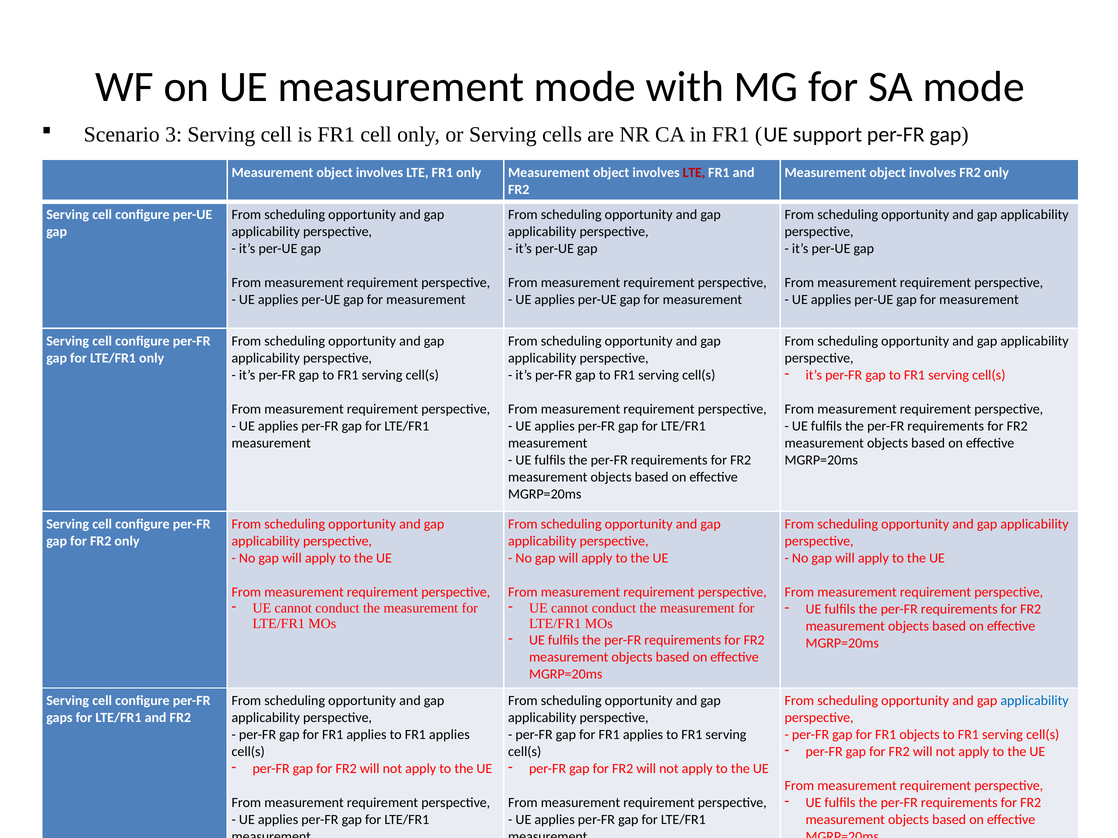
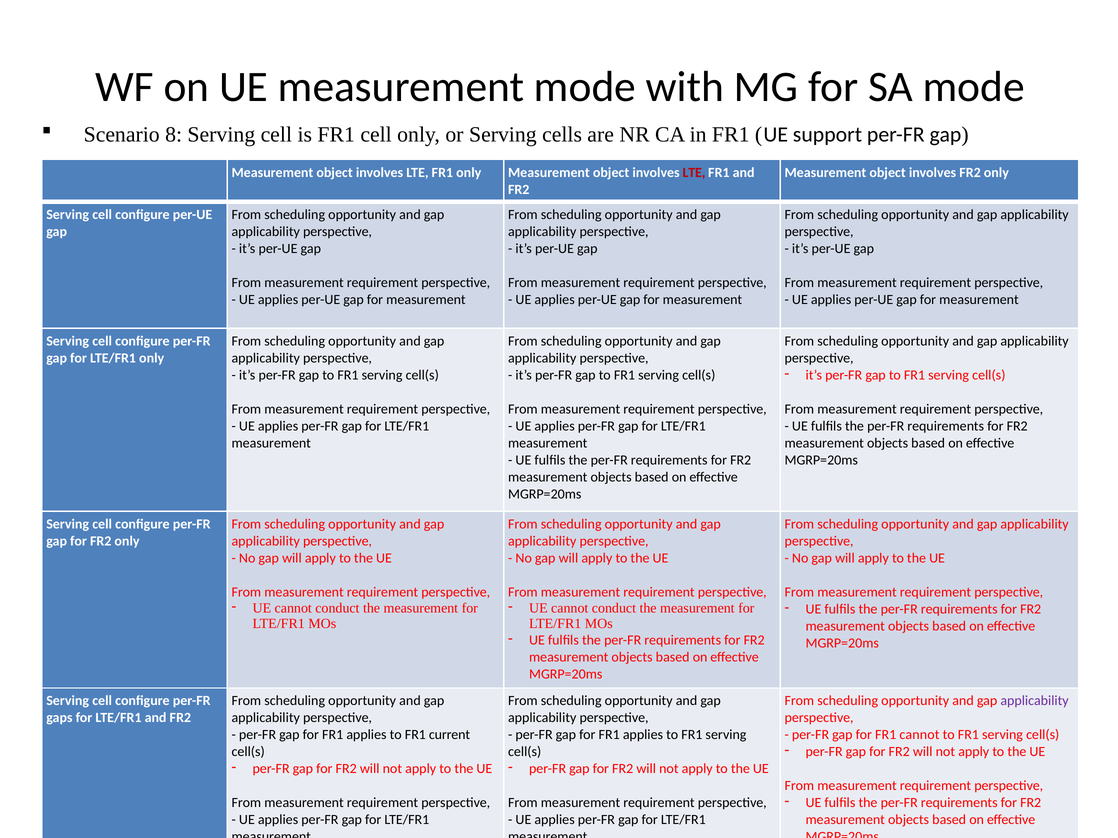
3: 3 -> 8 (174, 135)
applicability colour: blue -> purple (1035, 701)
to FR1 applies: applies -> current (450, 735)
FR1 objects: objects -> cannot (919, 735)
